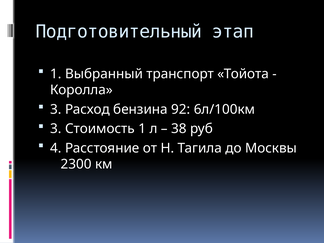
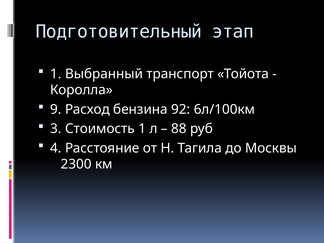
3: 3 -> 9 (56, 109)
38: 38 -> 88 (179, 129)
